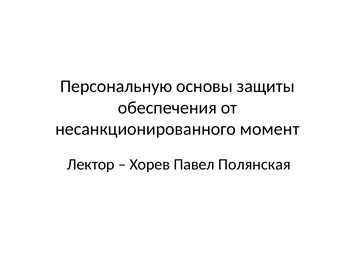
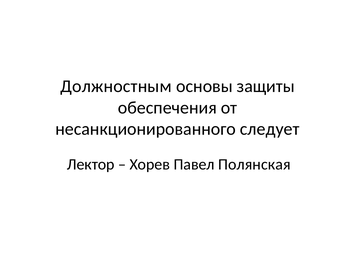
Персональную: Персональную -> Должностным (116, 86)
момент: момент -> следует (270, 129)
